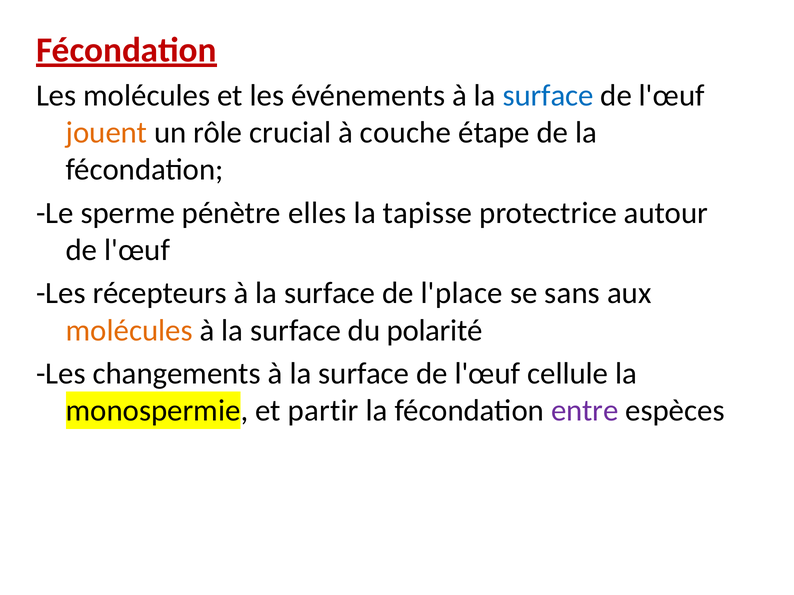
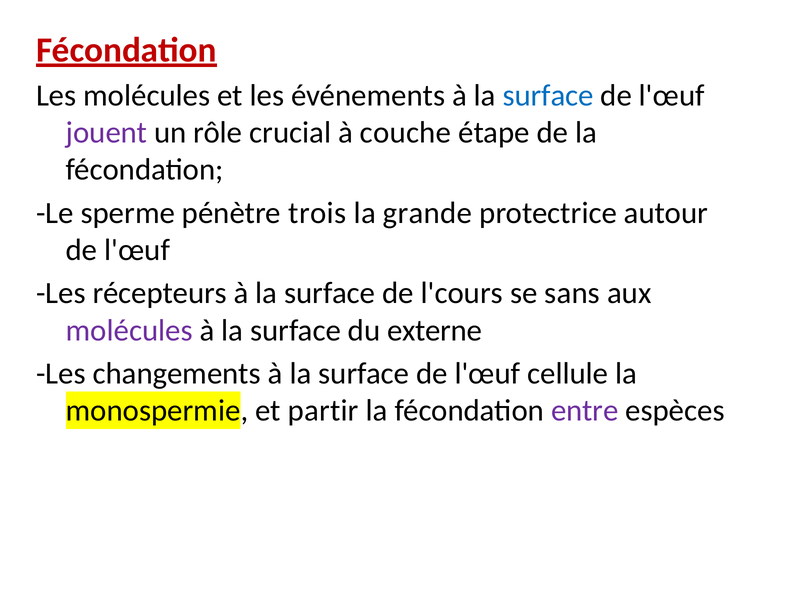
jouent colour: orange -> purple (107, 133)
elles: elles -> trois (317, 213)
tapisse: tapisse -> grande (427, 213)
l'place: l'place -> l'cours (462, 294)
molécules colour: orange -> purple (129, 331)
polarité: polarité -> externe (435, 331)
